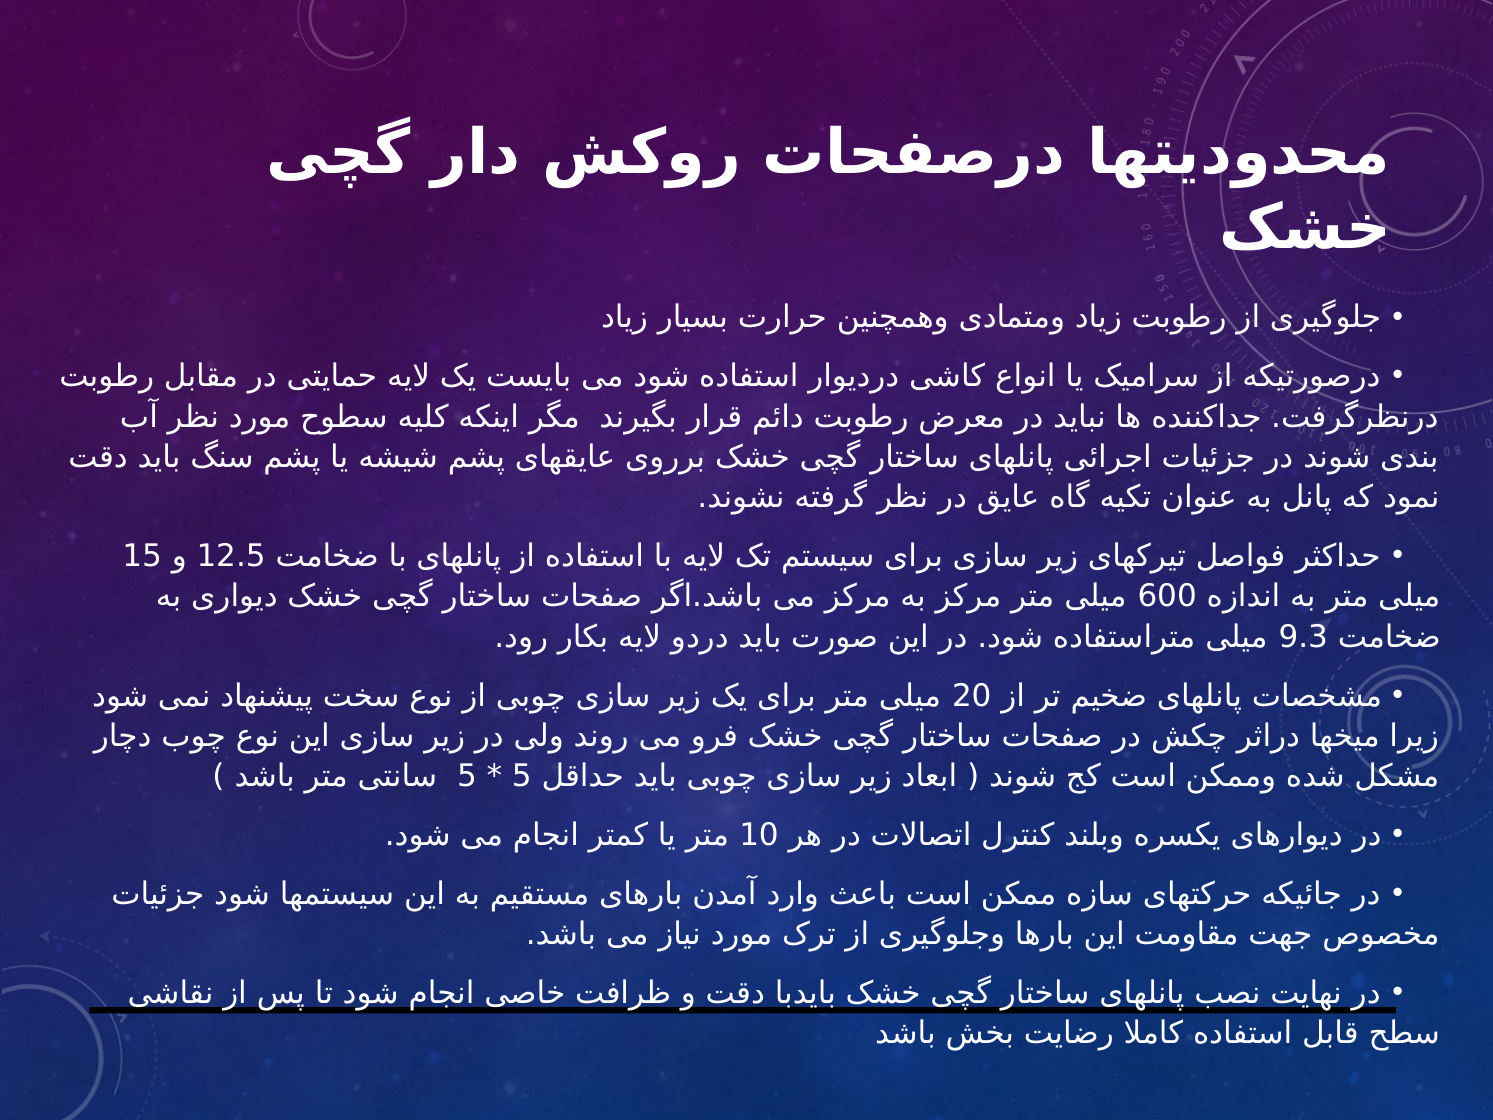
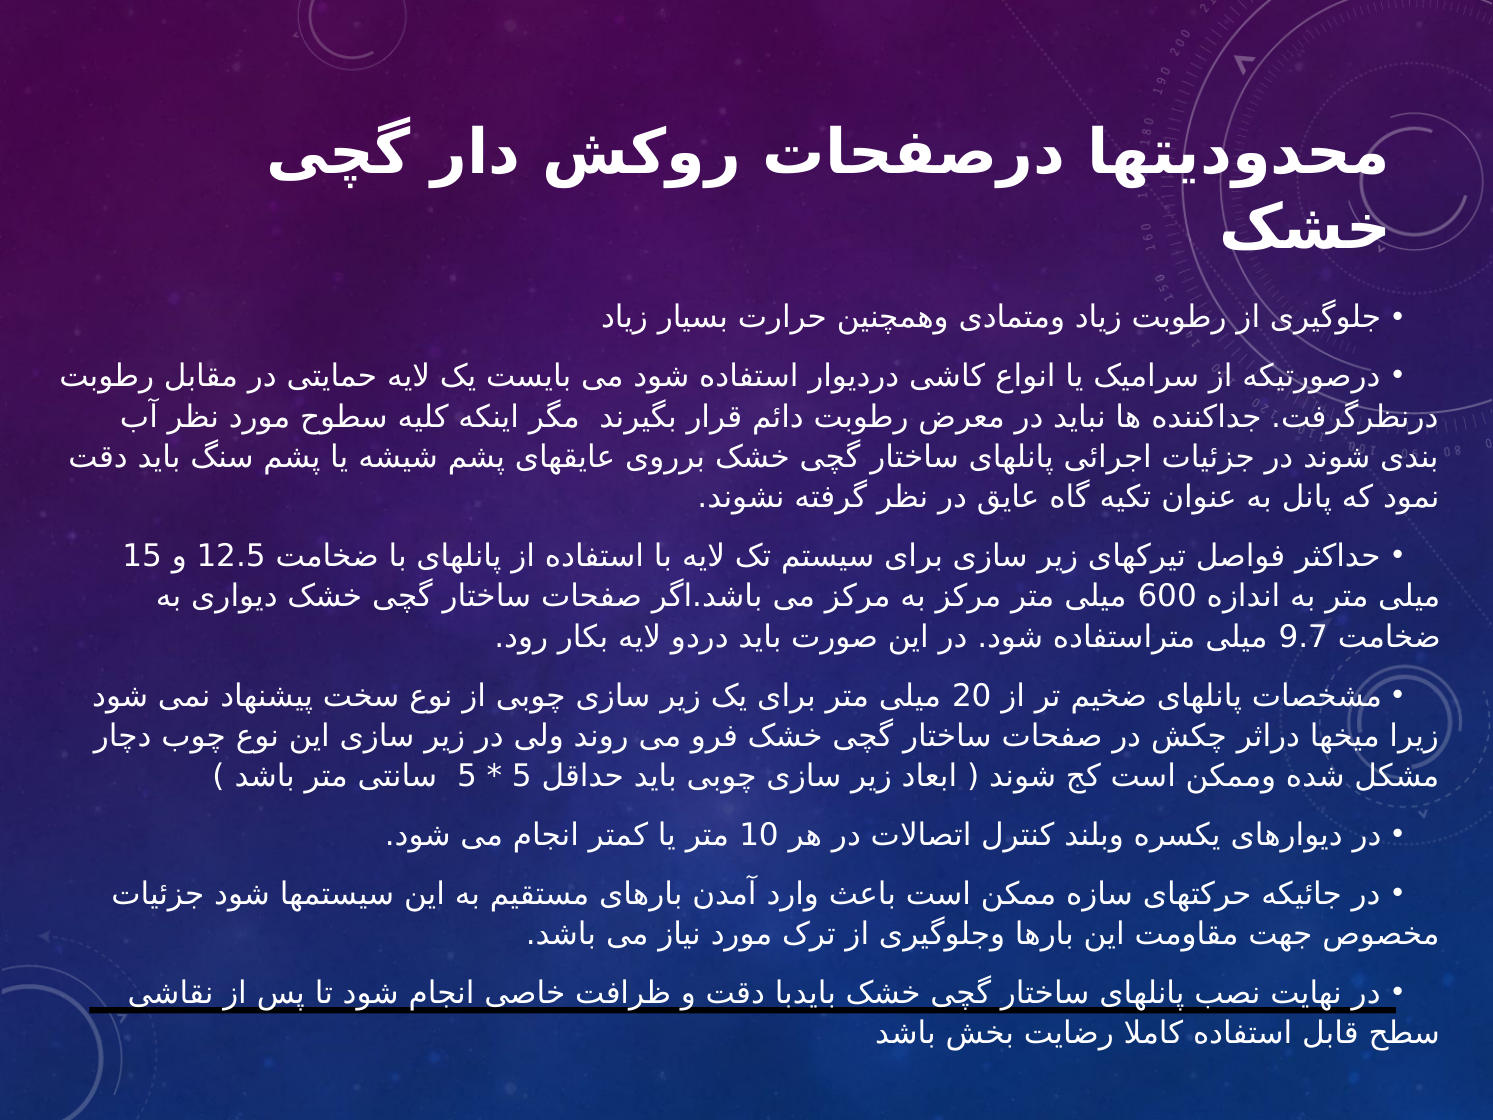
9.3: 9.3 -> 9.7 (1303, 637)
